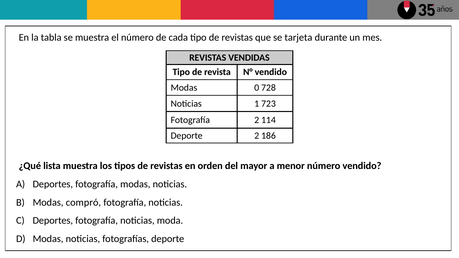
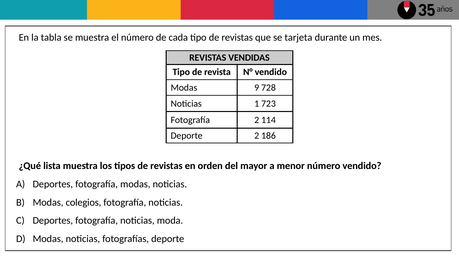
0: 0 -> 9 (257, 88)
compró: compró -> colegios (83, 202)
